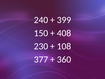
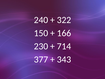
399: 399 -> 322 (64, 20)
408: 408 -> 166 (64, 33)
108: 108 -> 714 (64, 46)
360: 360 -> 343 (64, 59)
